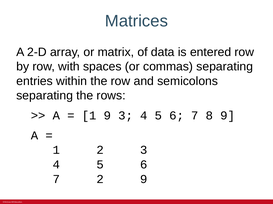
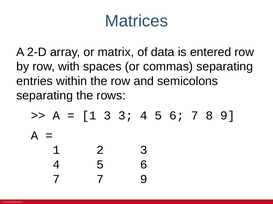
1 9: 9 -> 3 (107, 116)
7 2: 2 -> 7 (100, 180)
